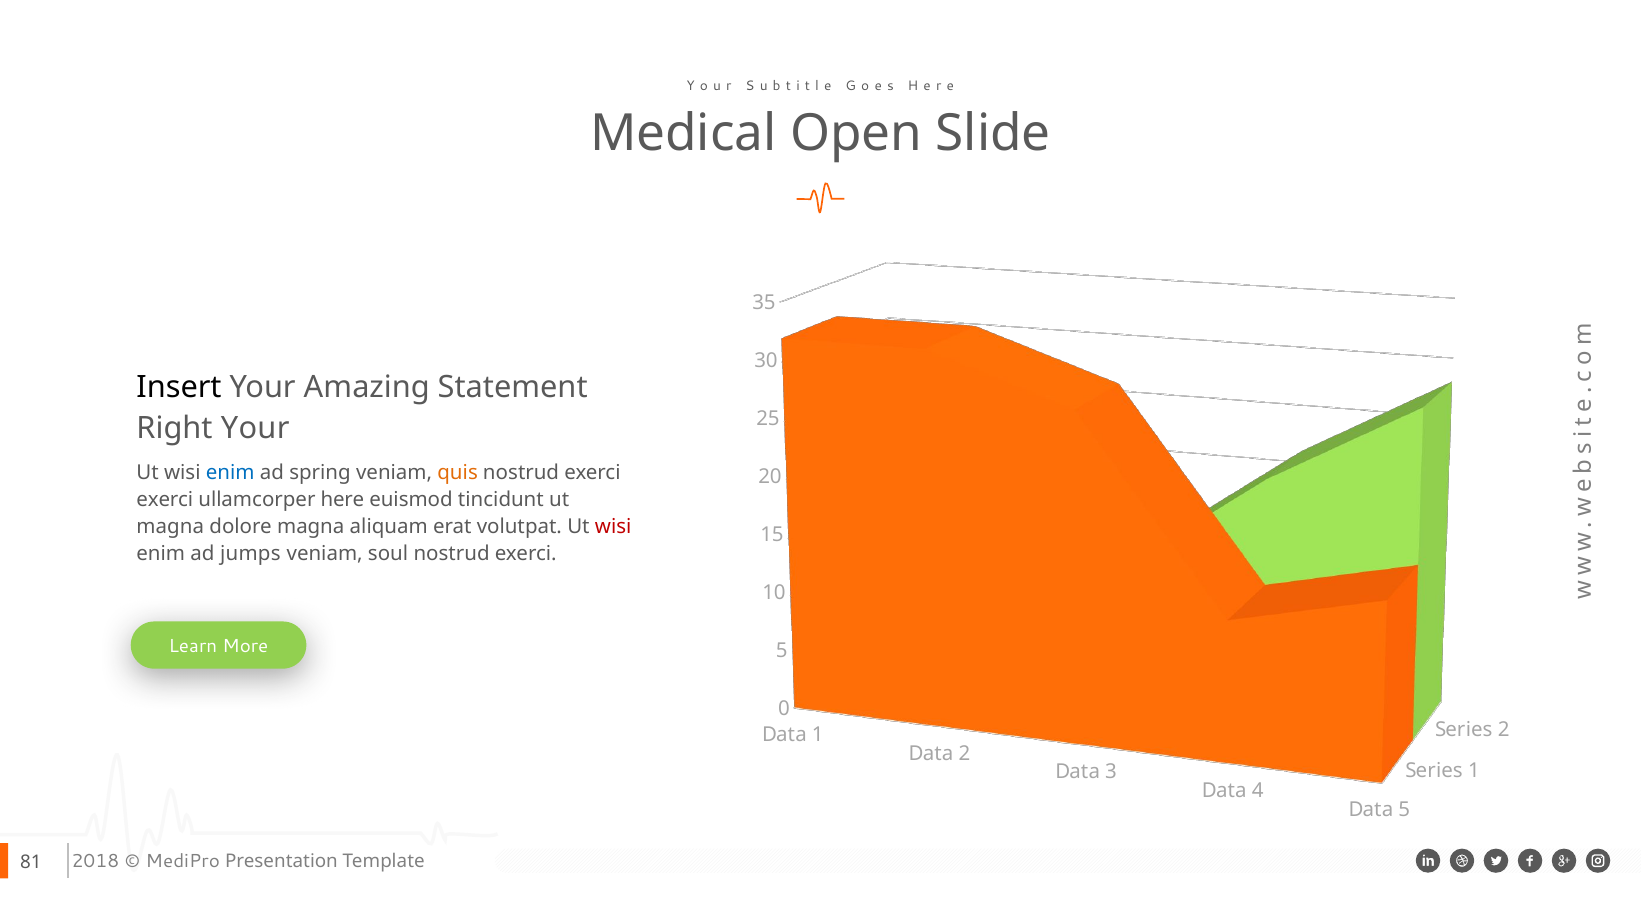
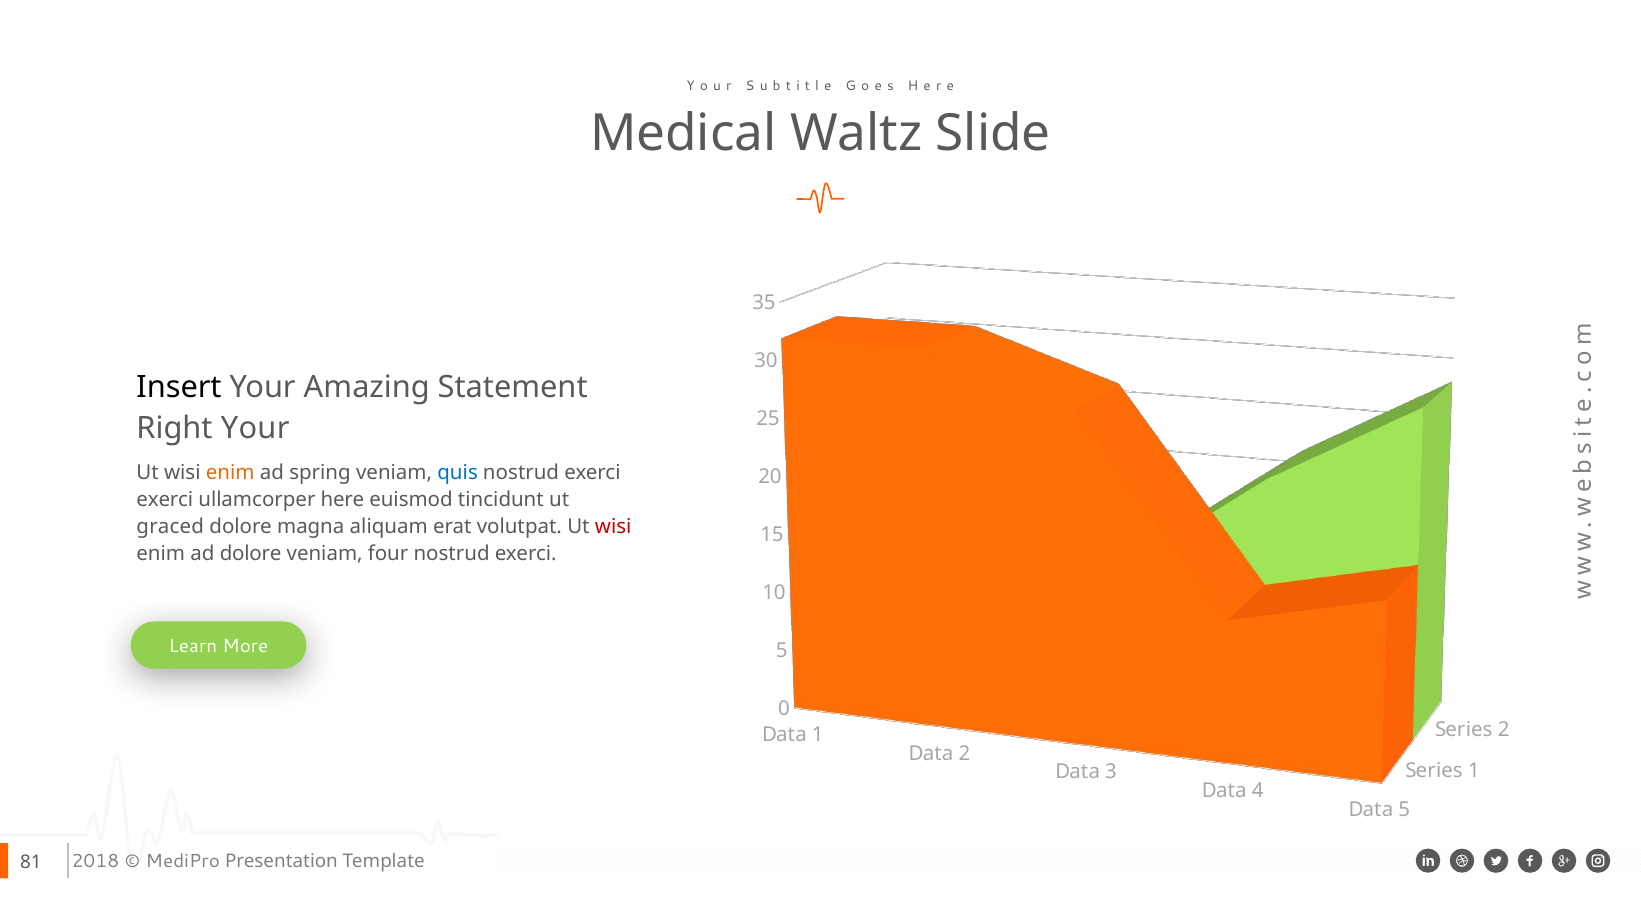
Open: Open -> Waltz (856, 133)
enim colour: blue -> orange (230, 473)
quis colour: orange -> blue (458, 473)
magna: magna -> graced (170, 527)
ad jumps: jumps -> dolore (251, 554)
soul: soul -> four (388, 554)
